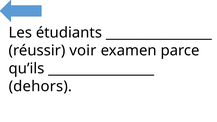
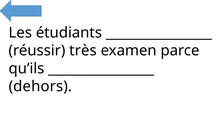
voir: voir -> très (83, 51)
